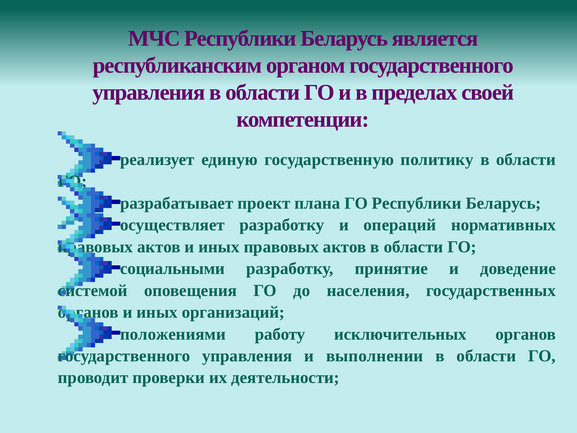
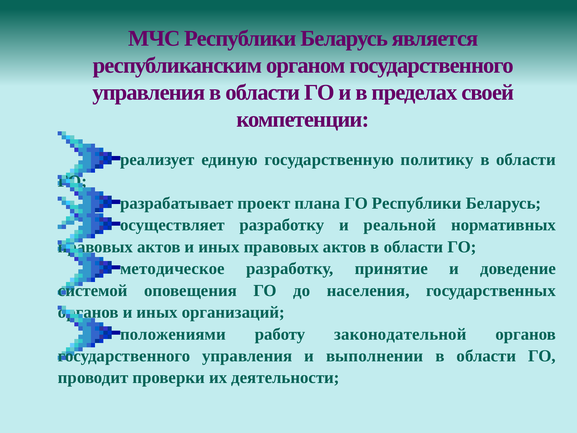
операций: операций -> реальной (400, 225)
социальными: социальными -> методическое (172, 268)
исключительных: исключительных -> законодательной (400, 334)
